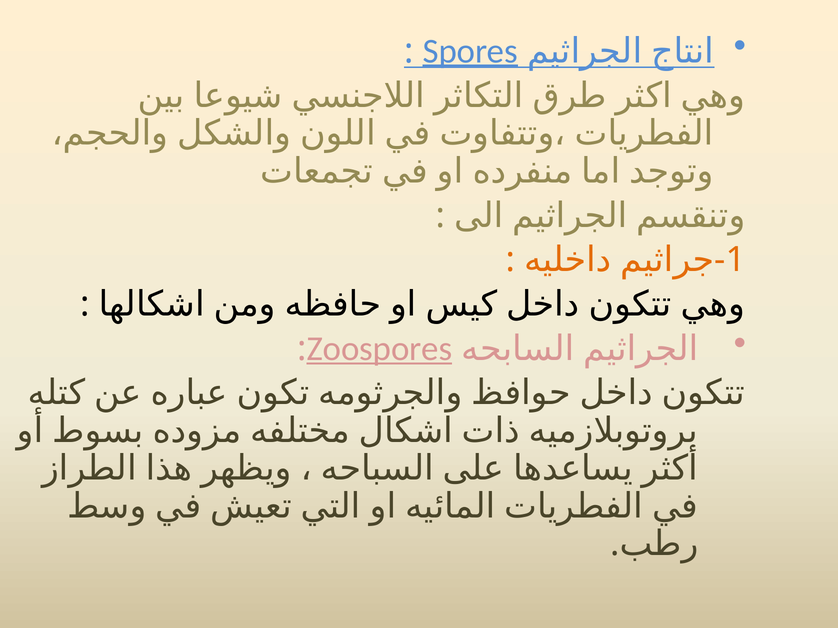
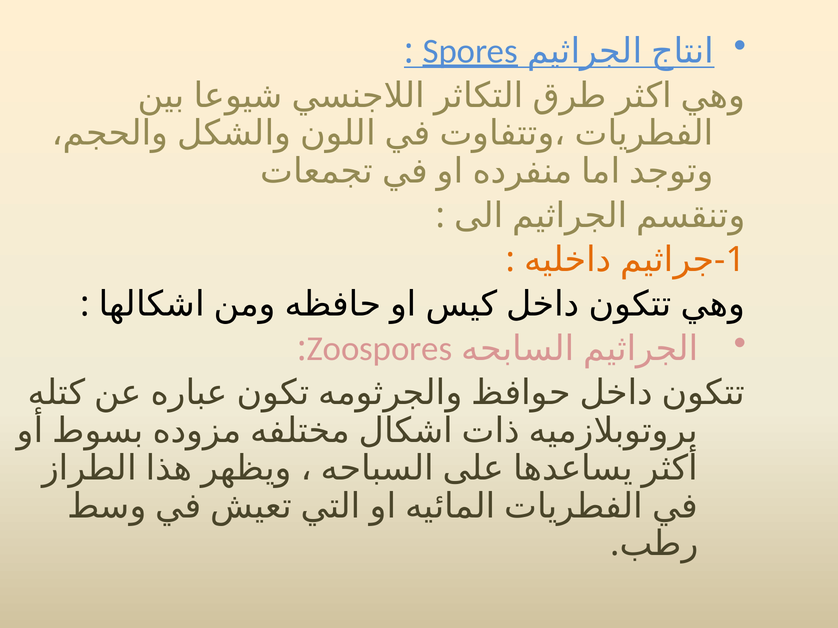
Zoospores underline: present -> none (379, 349)
